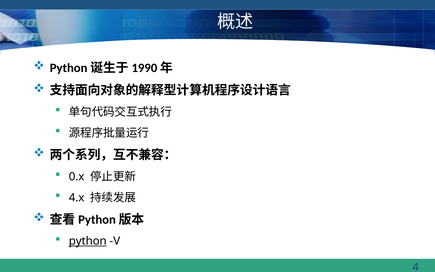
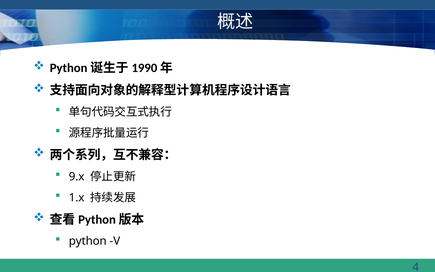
0.x: 0.x -> 9.x (77, 177)
4.x: 4.x -> 1.x (77, 198)
python underline: present -> none (88, 241)
